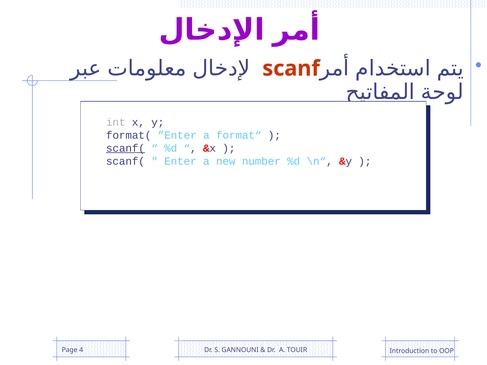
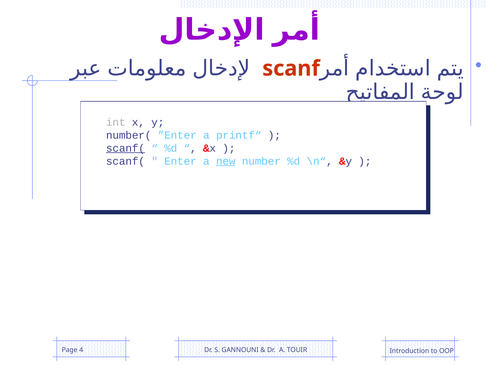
format(: format( -> number( (129, 135)
format“: format“ -> printf“ (239, 135)
new underline: none -> present (226, 161)
